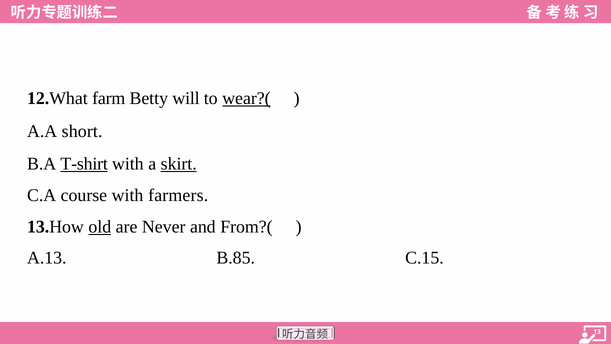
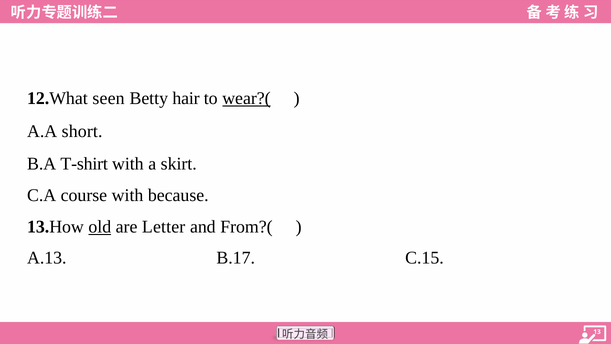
farm: farm -> seen (109, 98)
will: will -> hair (186, 98)
T-shirt underline: present -> none (84, 164)
skirt underline: present -> none (179, 164)
farmers: farmers -> because (178, 195)
Never: Never -> Letter (164, 226)
B.85: B.85 -> B.17 (236, 258)
